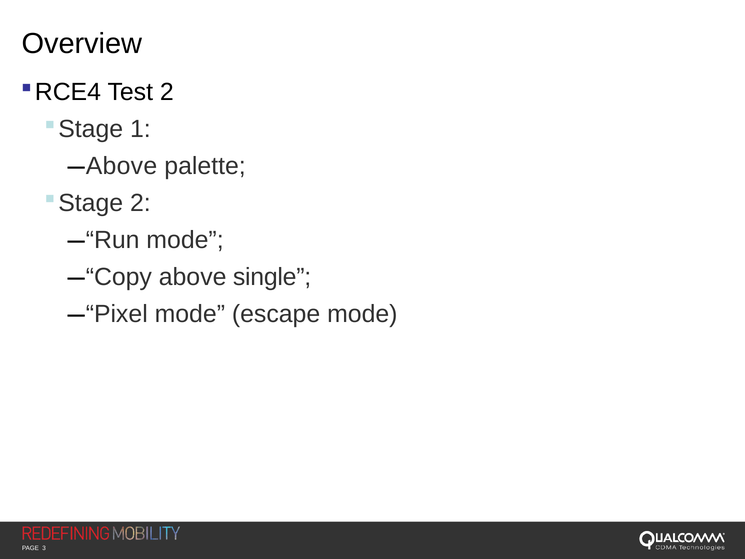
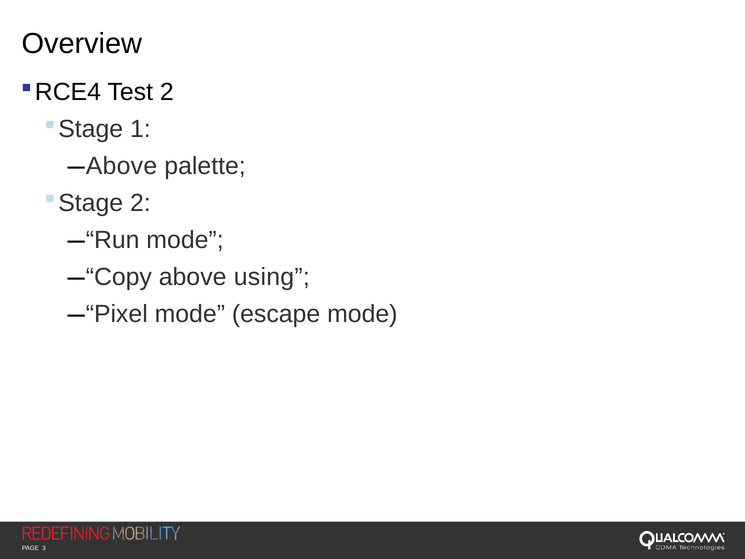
single: single -> using (272, 277)
